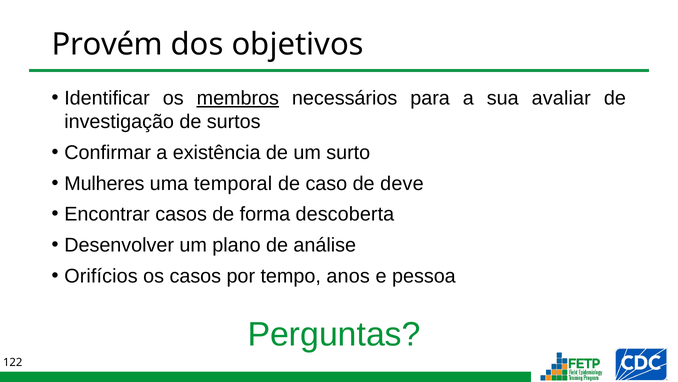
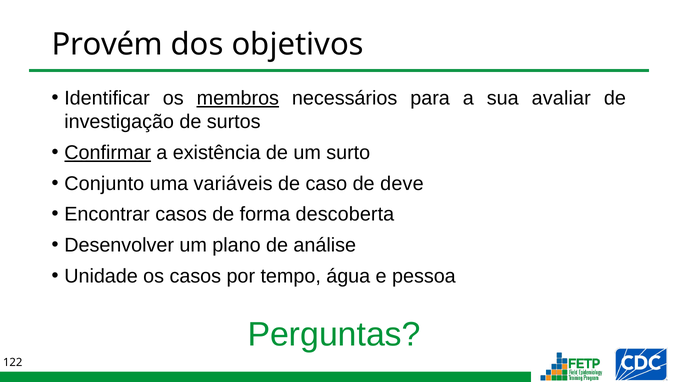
Confirmar underline: none -> present (108, 153)
Mulheres: Mulheres -> Conjunto (104, 183)
temporal: temporal -> variáveis (233, 183)
Orifícios: Orifícios -> Unidade (101, 276)
anos: anos -> água (348, 276)
